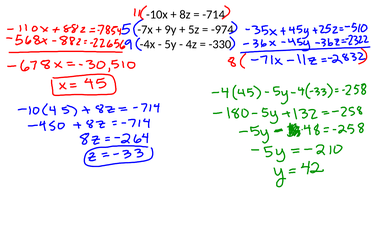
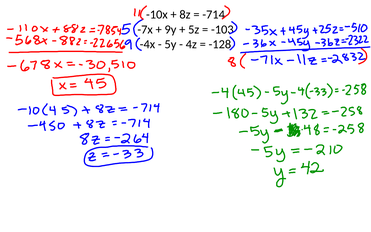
-974: -974 -> -103 (222, 29)
-330: -330 -> -128 (220, 44)
